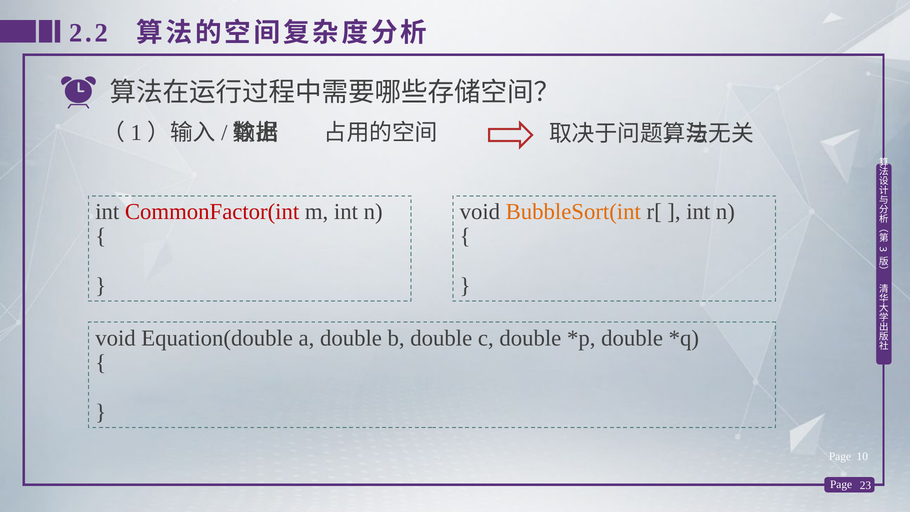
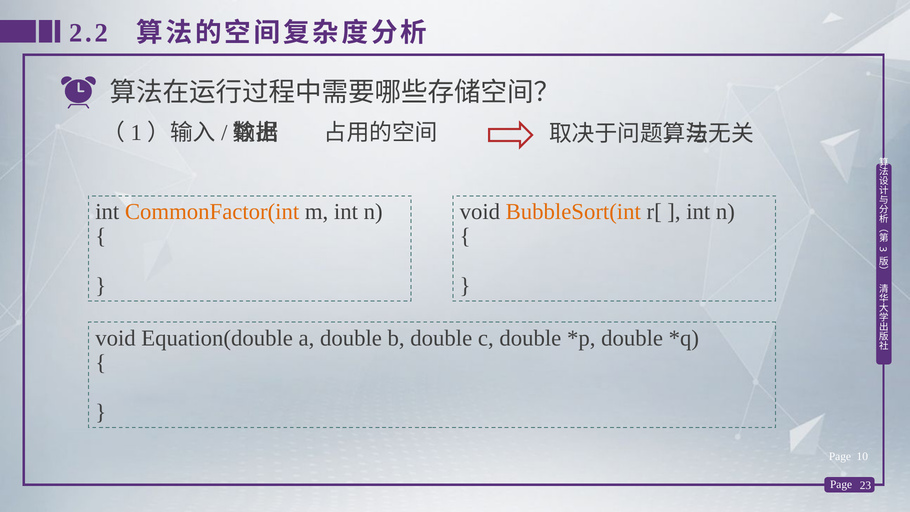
CommonFactor(int colour: red -> orange (212, 212)
